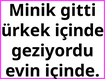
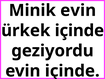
Minik gitti: gitti -> evin (78, 10)
